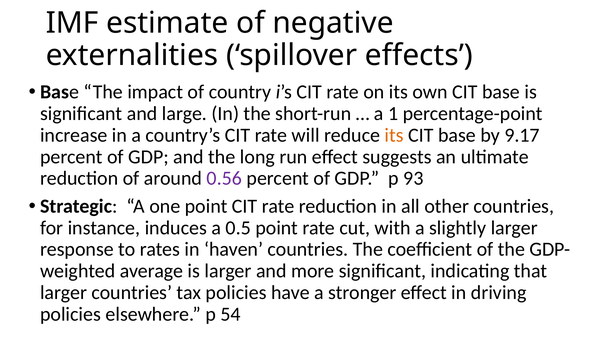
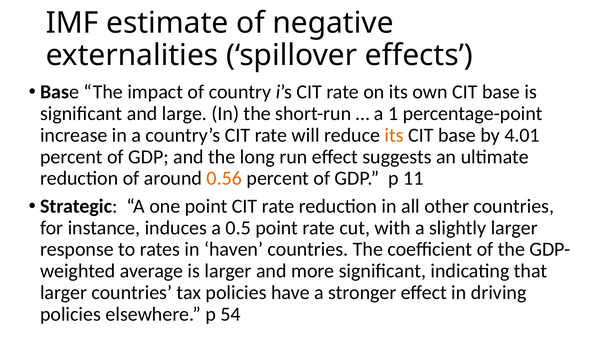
9.17: 9.17 -> 4.01 (522, 135)
0.56 colour: purple -> orange (224, 178)
93: 93 -> 11 (413, 178)
